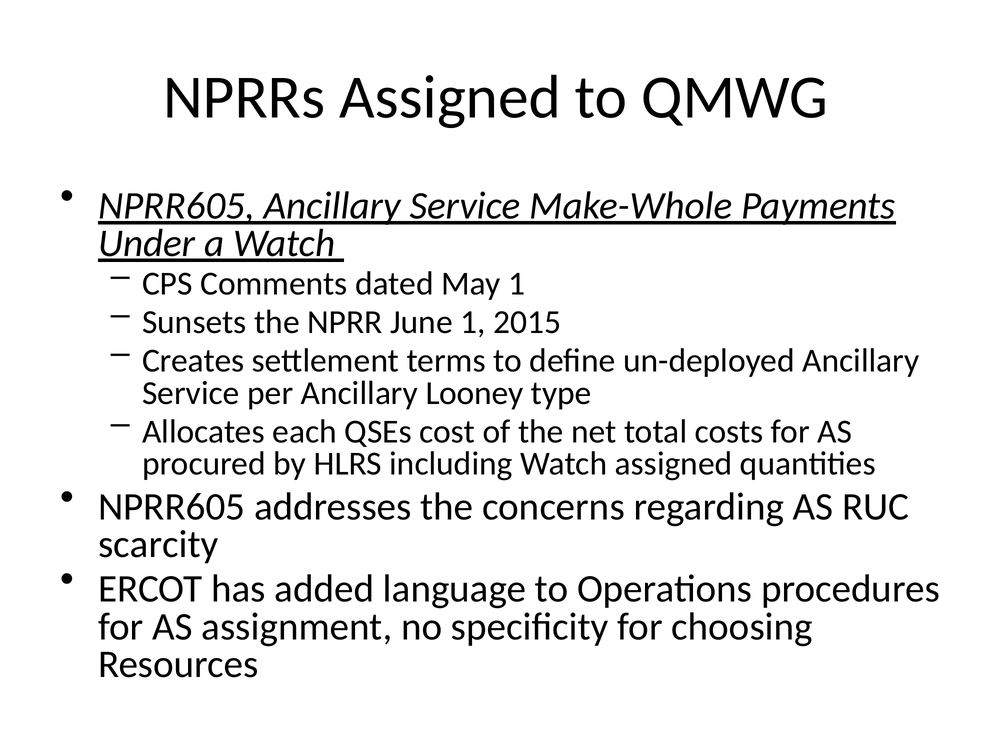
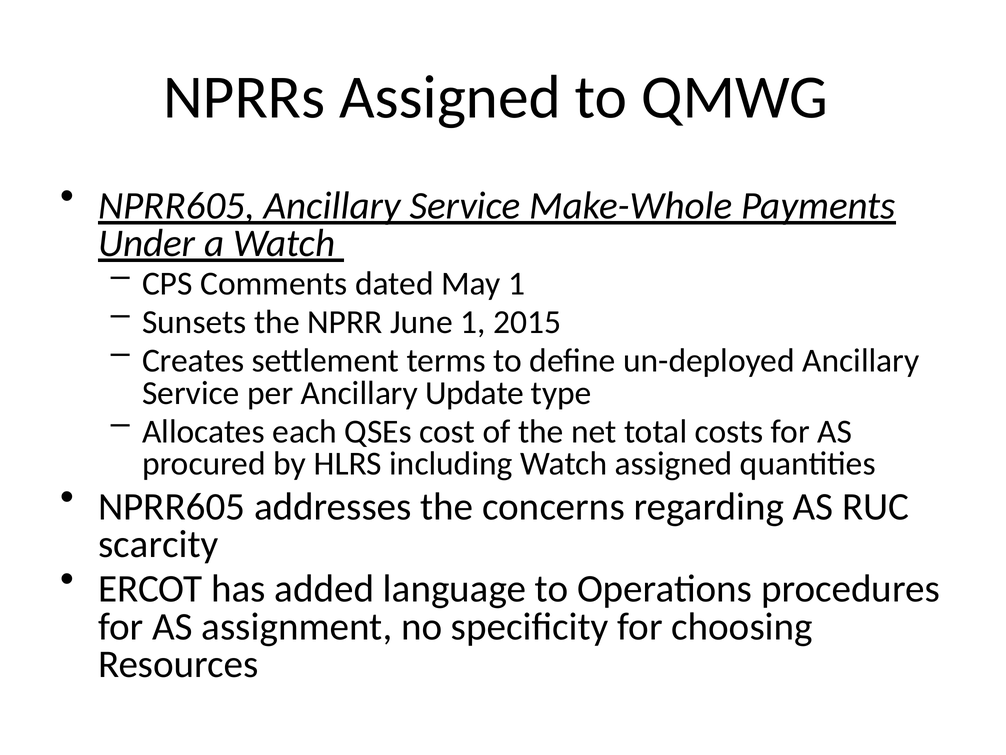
Looney: Looney -> Update (475, 393)
